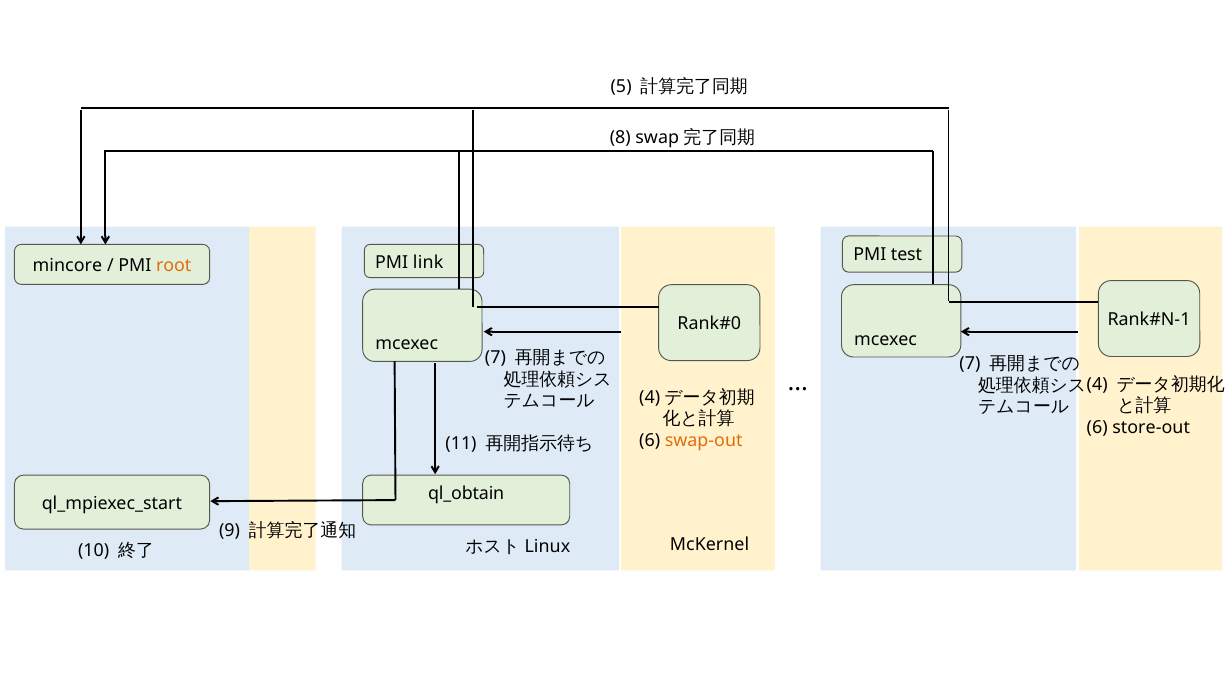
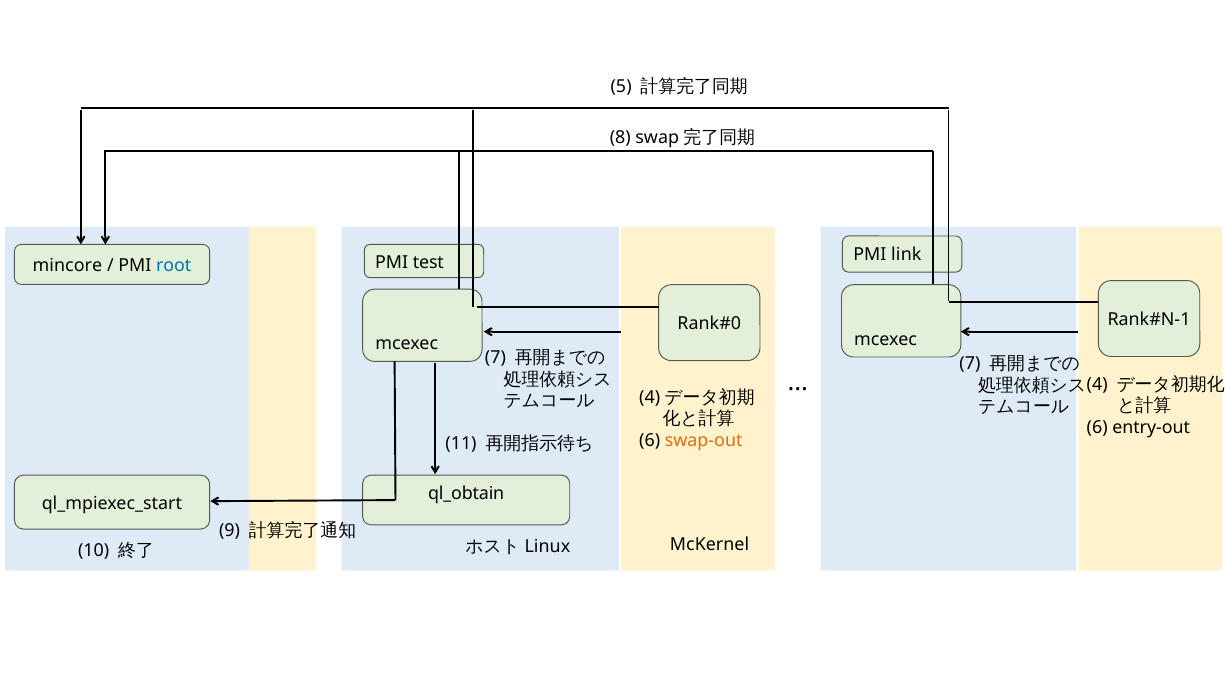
test: test -> link (906, 254)
root colour: orange -> blue (174, 266)
link: link -> test (428, 263)
store-out: store-out -> entry-out (1151, 427)
